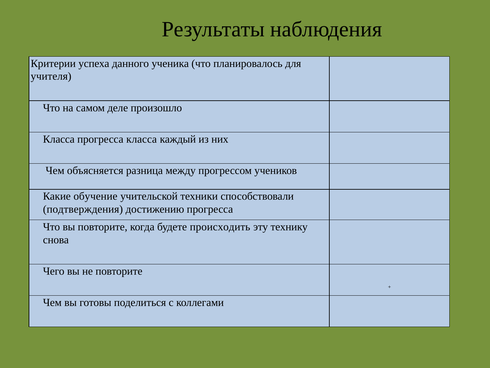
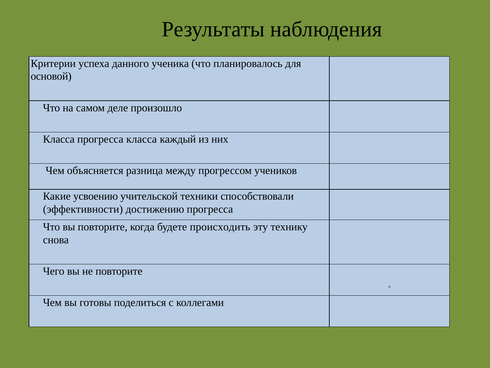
учителя: учителя -> основой (51, 76)
обучение: обучение -> усвоению (96, 196)
подтверждения: подтверждения -> эффективности (83, 209)
